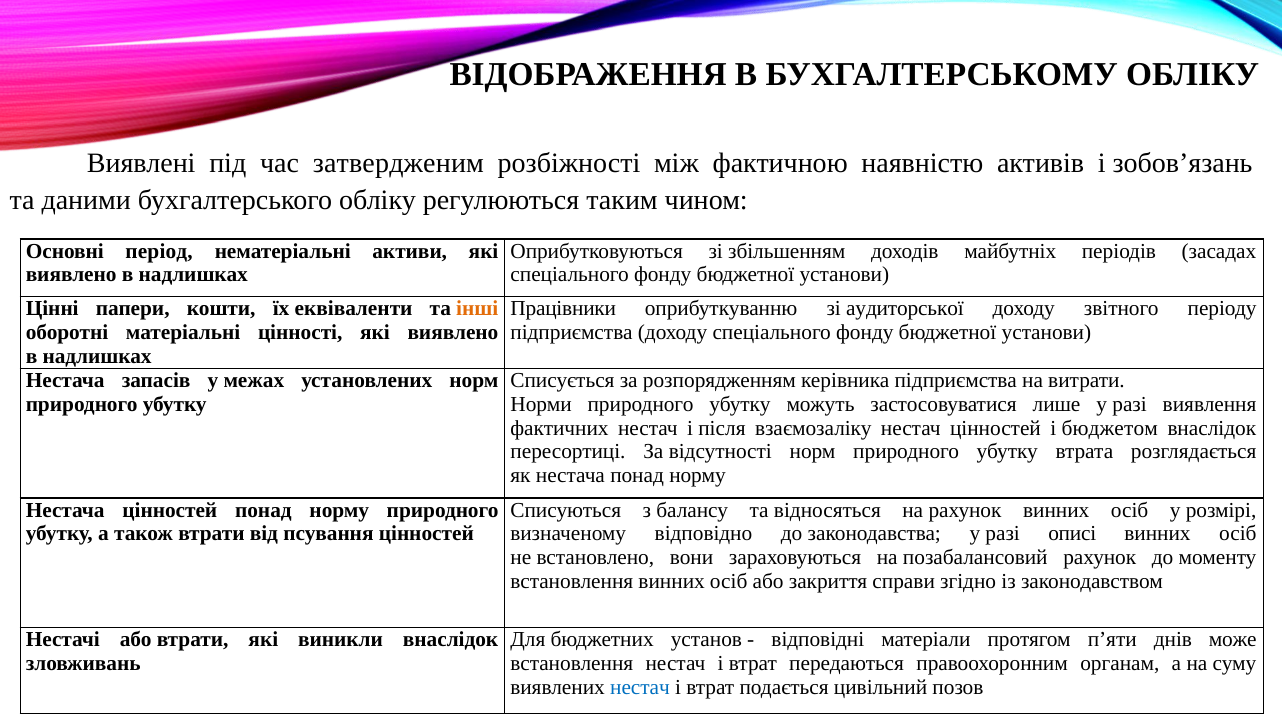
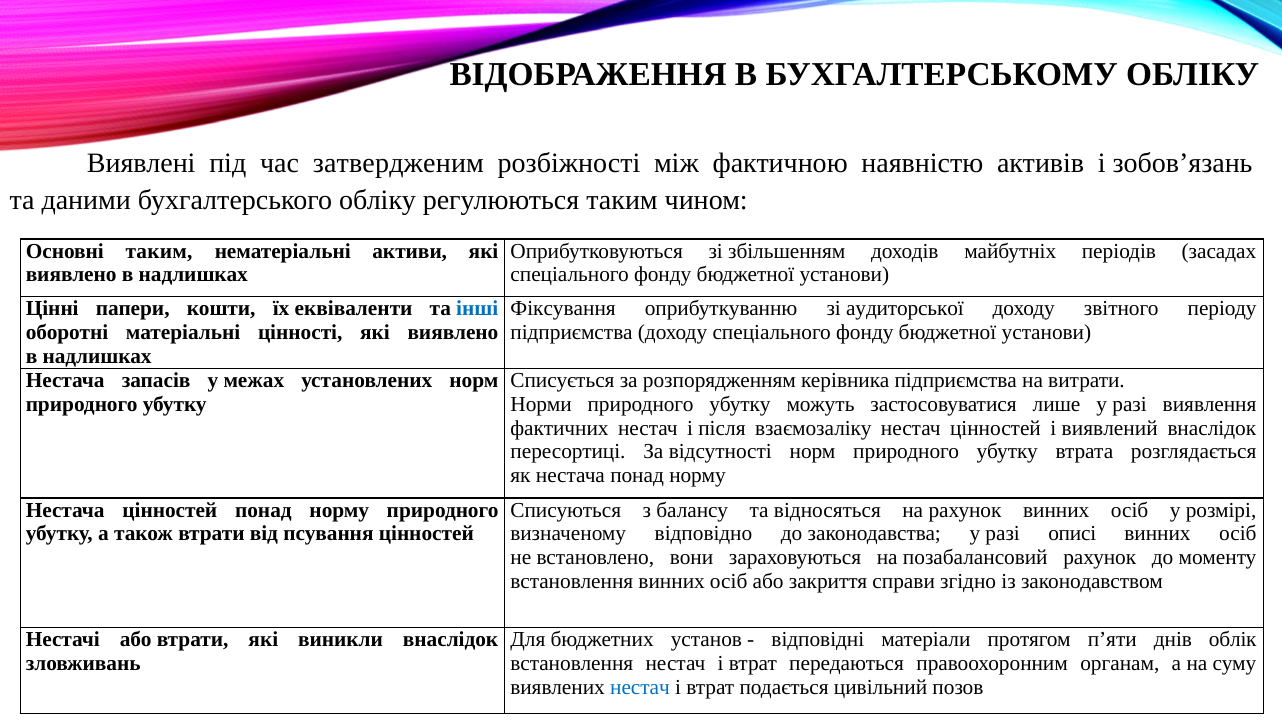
Основні період: період -> таким (159, 251)
інші colour: orange -> blue (477, 309)
Працівники: Працівники -> Фіксування (563, 309)
бюджетом: бюджетом -> виявлений (1110, 428)
може: може -> облік (1233, 640)
